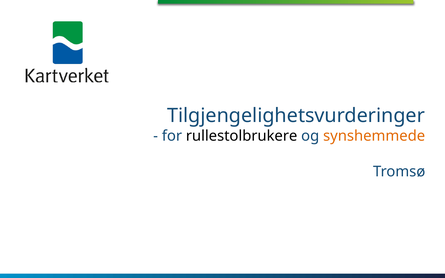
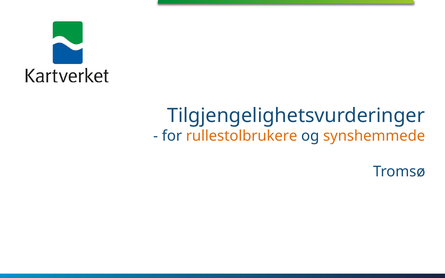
rullestolbrukere colour: black -> orange (242, 136)
